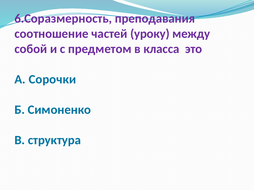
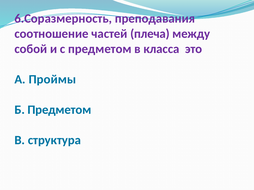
уроку: уроку -> плеча (150, 34)
Сорочки: Сорочки -> Проймы (52, 80)
Б Симоненко: Симоненко -> Предметом (59, 110)
